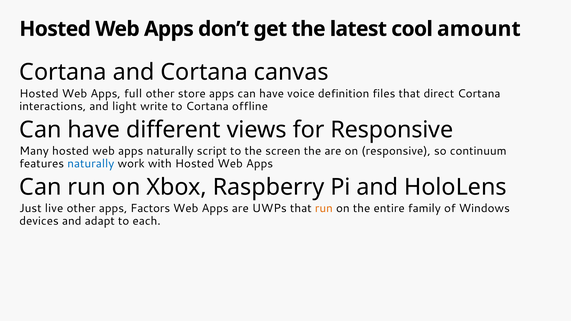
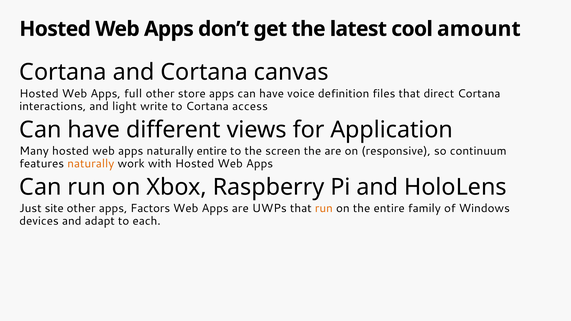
offline: offline -> access (250, 106)
for Responsive: Responsive -> Application (392, 130)
naturally script: script -> entire (212, 151)
naturally colour: blue -> orange (91, 164)
live: live -> site (54, 208)
